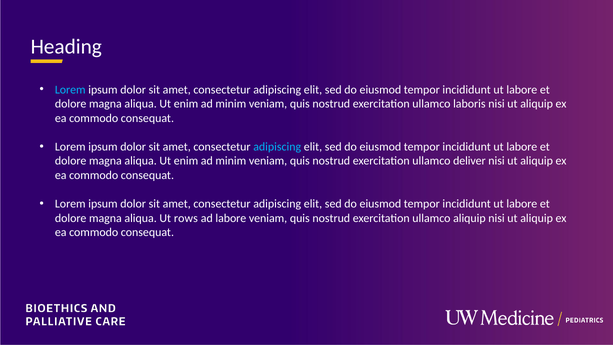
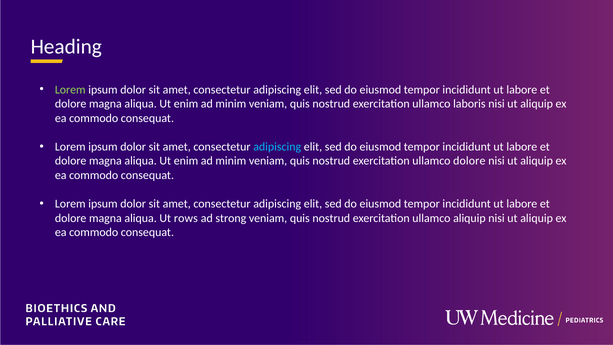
Lorem colour: light blue -> light green (70, 90)
ullamco deliver: deliver -> dolore (469, 161)
ad labore: labore -> strong (231, 218)
